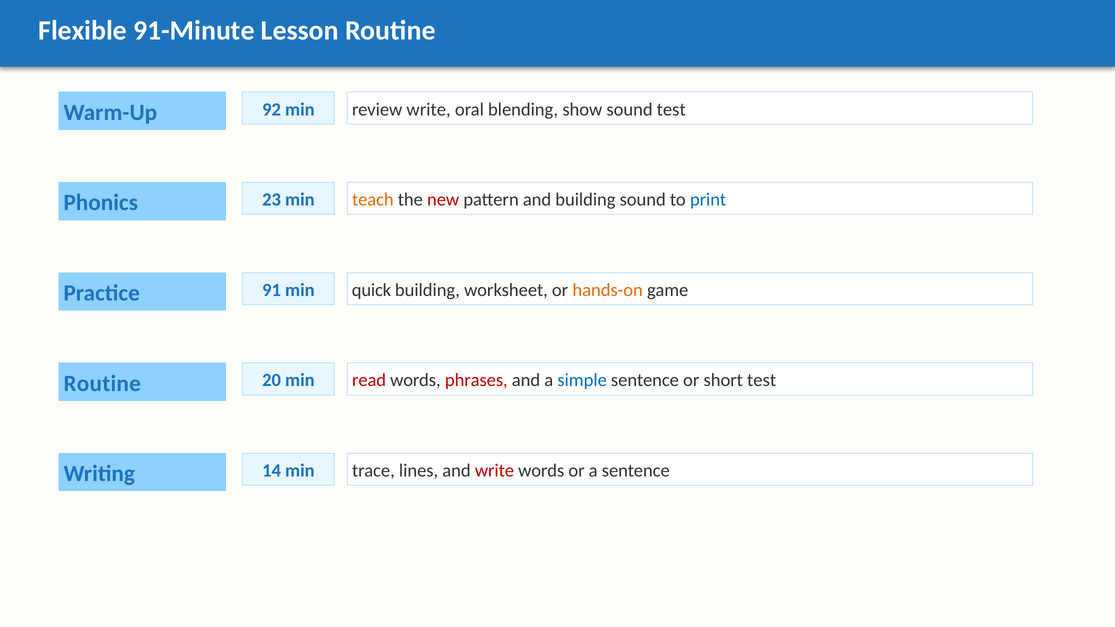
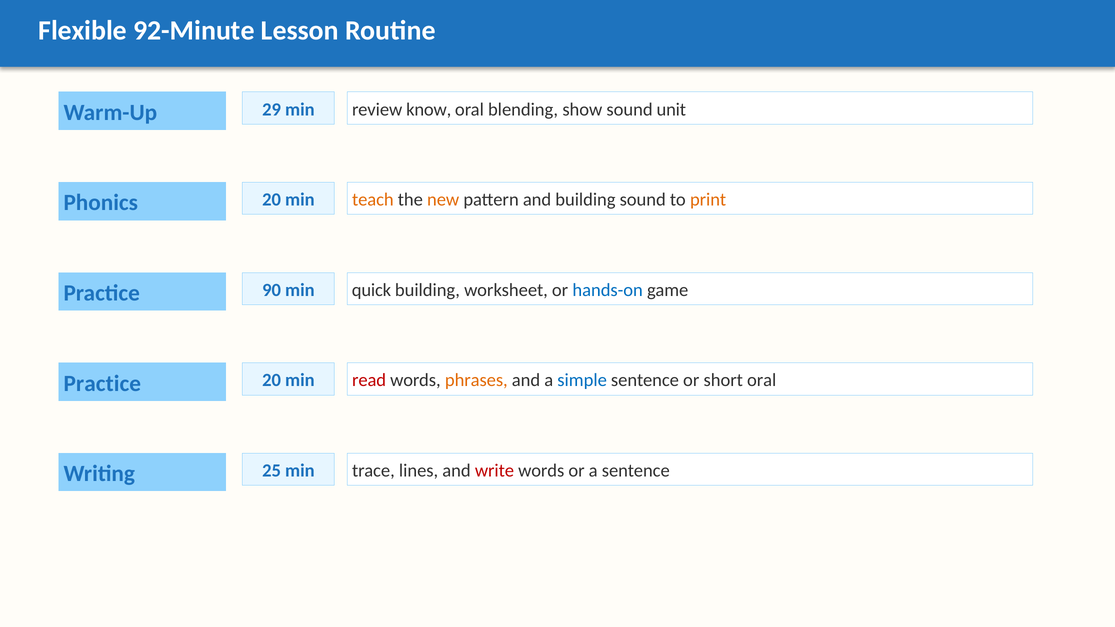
91-Minute: 91-Minute -> 92-Minute (194, 30)
92: 92 -> 29 (272, 109)
review write: write -> know (429, 109)
sound test: test -> unit (671, 109)
Phonics 23: 23 -> 20 (272, 200)
new colour: red -> orange (443, 200)
print colour: blue -> orange (708, 200)
91: 91 -> 90 (272, 290)
hands-on colour: orange -> blue (608, 290)
Routine: Routine -> Practice (102, 384)
phrases colour: red -> orange (476, 380)
short test: test -> oral (762, 380)
14: 14 -> 25 (272, 471)
